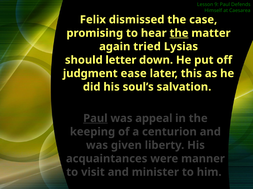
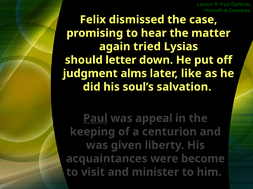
the underline: present -> none (179, 33)
ease: ease -> alms (134, 74)
this: this -> like (191, 74)
manner: manner -> become (203, 159)
